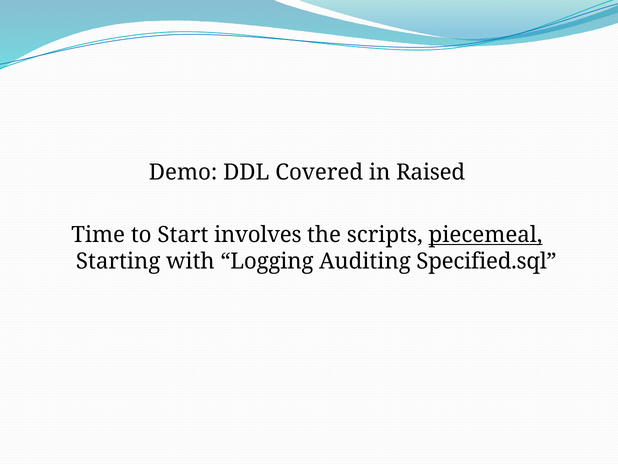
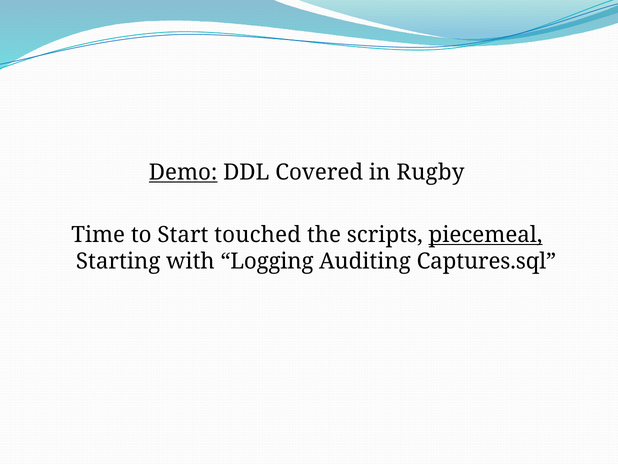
Demo underline: none -> present (183, 172)
Raised: Raised -> Rugby (430, 172)
involves: involves -> touched (258, 235)
Specified.sql: Specified.sql -> Captures.sql (486, 261)
